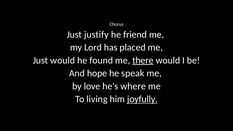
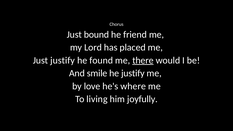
justify: justify -> bound (97, 35)
Just would: would -> justify (63, 60)
hope: hope -> smile (97, 73)
he speak: speak -> justify (133, 73)
joyfully underline: present -> none (142, 99)
